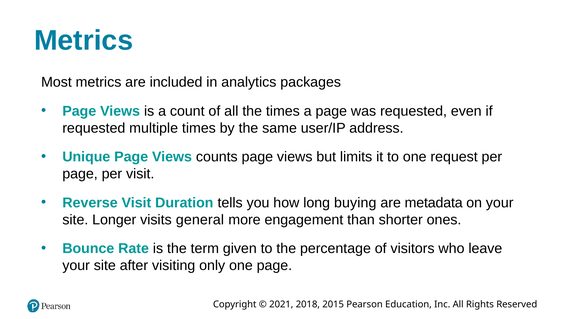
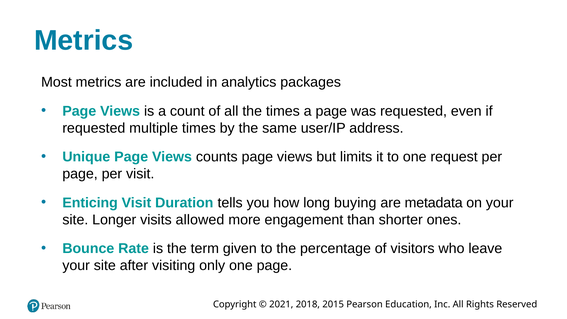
Reverse: Reverse -> Enticing (90, 203)
general: general -> allowed (200, 220)
